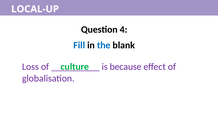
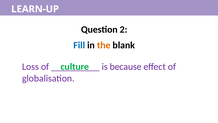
LOCAL-UP: LOCAL-UP -> LEARN-UP (35, 9)
4: 4 -> 2 (124, 29)
the colour: blue -> orange (104, 45)
